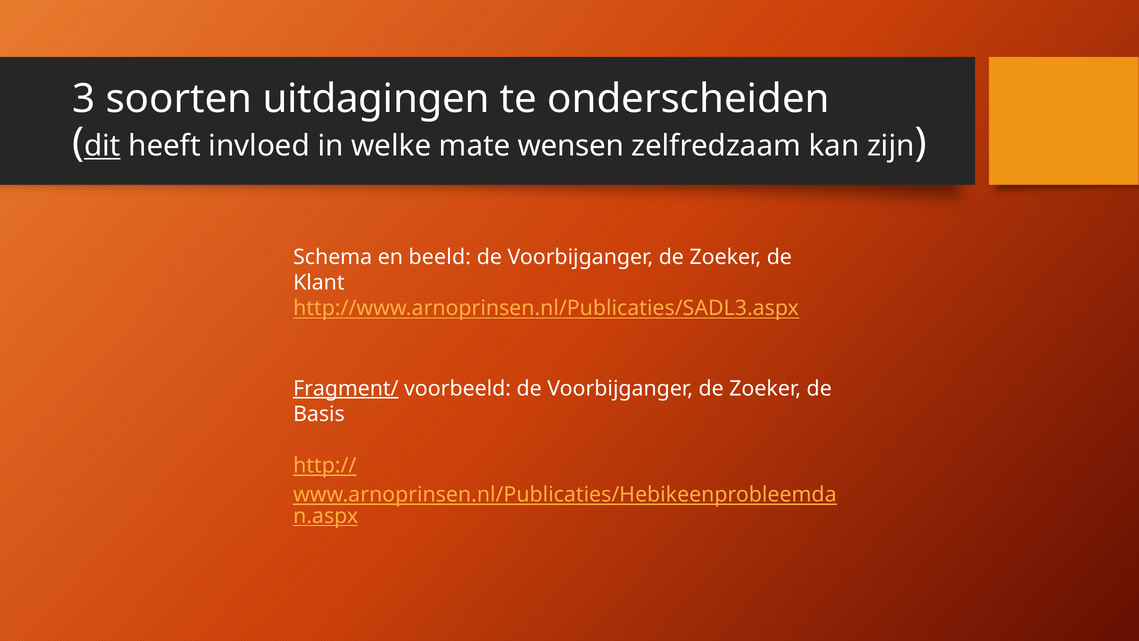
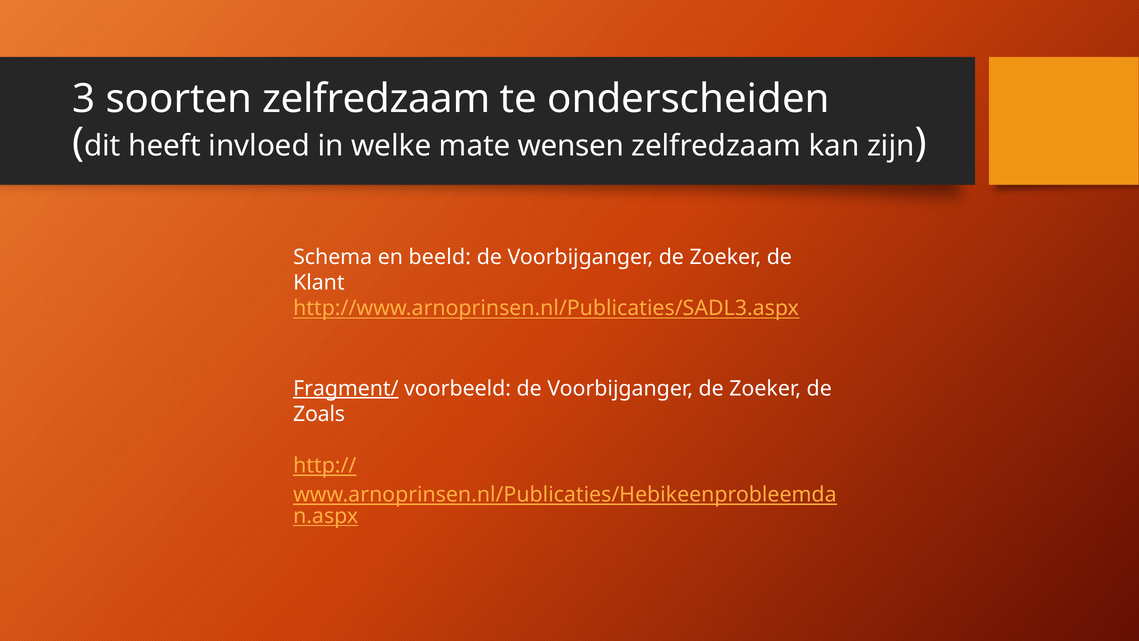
soorten uitdagingen: uitdagingen -> zelfredzaam (376, 99)
dit underline: present -> none (102, 146)
Basis: Basis -> Zoals (319, 414)
